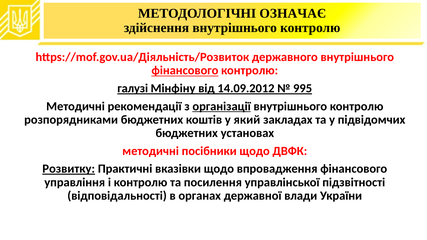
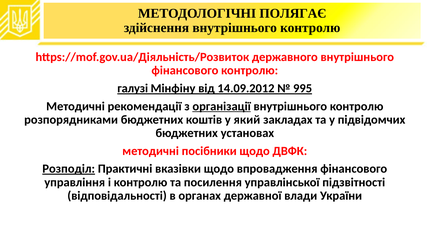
ОЗНАЧАЄ: ОЗНАЧАЄ -> ПОЛЯГАЄ (293, 13)
фінансового underline: present -> none (185, 71)
Розвитку: Розвитку -> Розподіл (69, 169)
